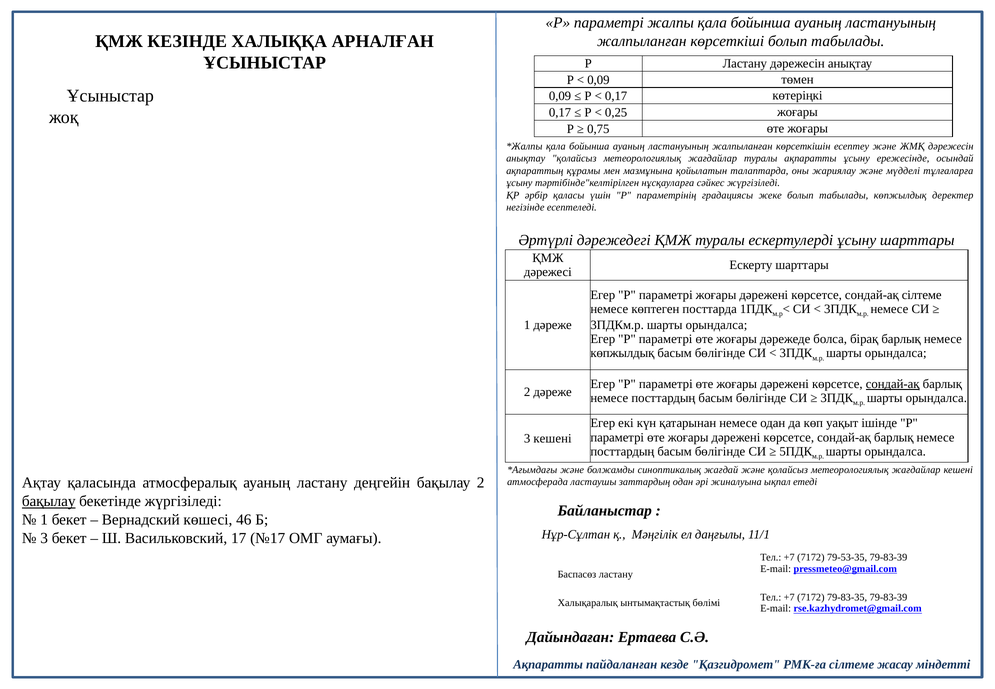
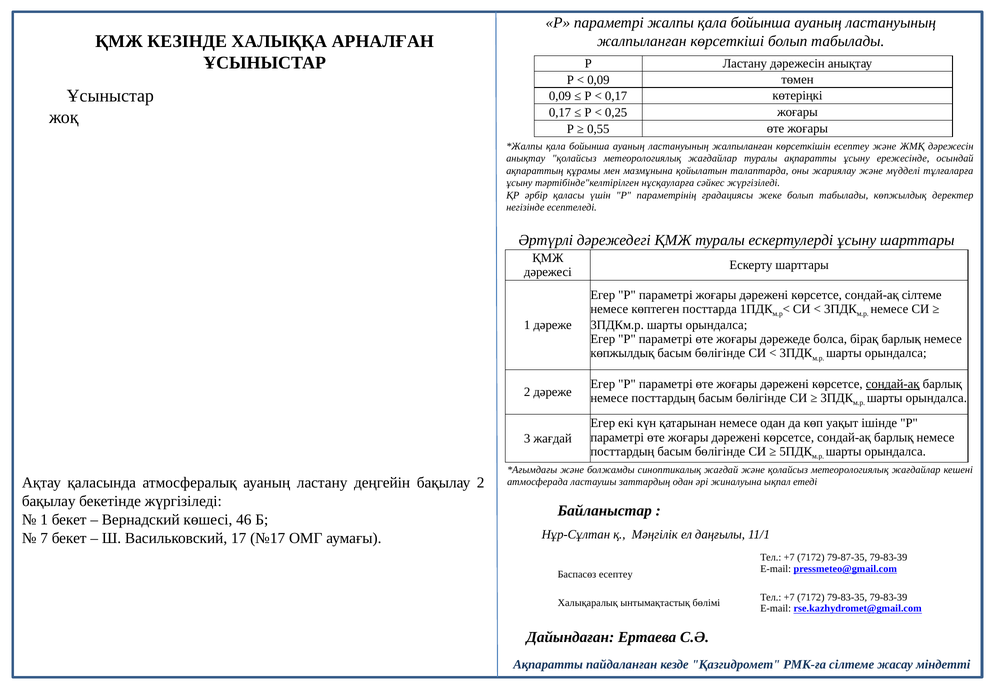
0,75: 0,75 -> 0,55 (598, 129)
3 кешені: кешені -> жағдай (553, 438)
бақылау underline: present -> none (49, 501)
3: 3 -> 7 (44, 538)
79-53-35: 79-53-35 -> 79-87-35 (847, 557)
Баспасөз ластану: ластану -> есептеу (616, 574)
